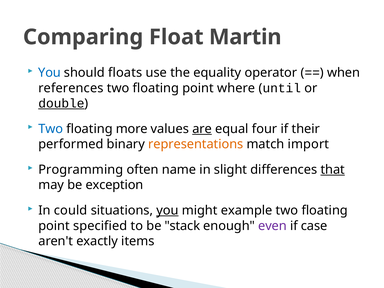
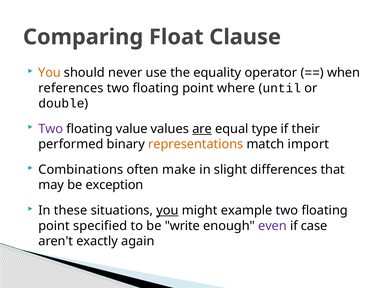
Martin: Martin -> Clause (245, 37)
You colour: blue -> orange (50, 73)
floats: floats -> never (125, 73)
double underline: present -> none (61, 103)
Two colour: blue -> purple (51, 129)
more: more -> value (132, 129)
four: four -> type (265, 129)
Programming: Programming -> Combinations (81, 170)
name: name -> make (179, 170)
that underline: present -> none (333, 170)
could: could -> these (71, 210)
stack: stack -> write (182, 226)
items: items -> again (138, 241)
